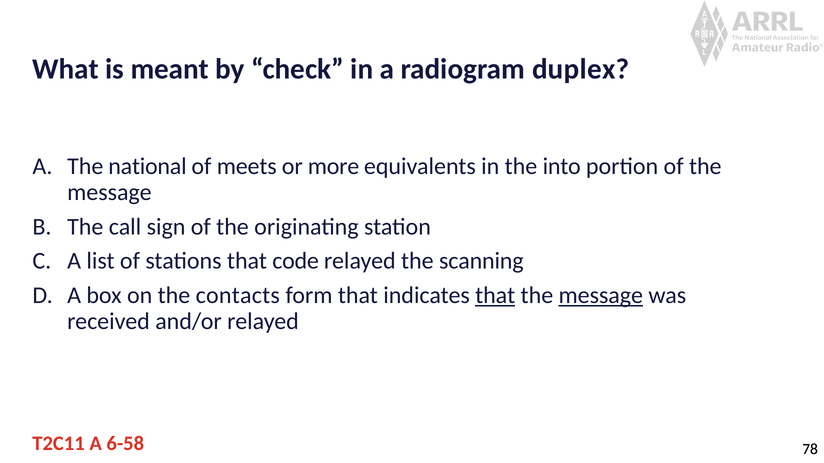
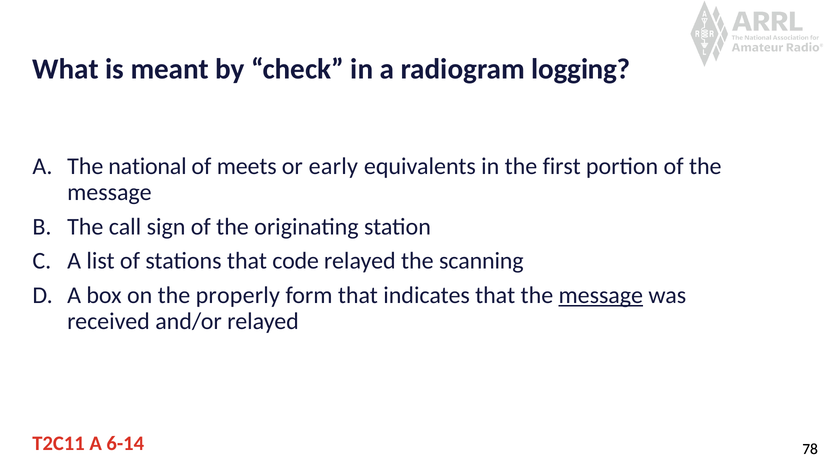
duplex: duplex -> logging (581, 69)
more: more -> early (333, 166)
into: into -> first (562, 166)
contacts: contacts -> properly (238, 296)
that underline: present -> none (495, 296)
6-58: 6-58 -> 6-14 (125, 444)
